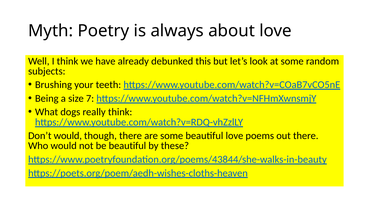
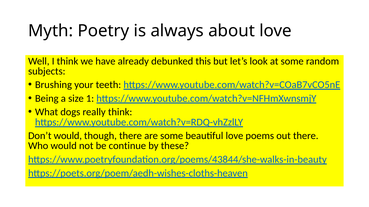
7: 7 -> 1 (90, 99)
be beautiful: beautiful -> continue (127, 146)
